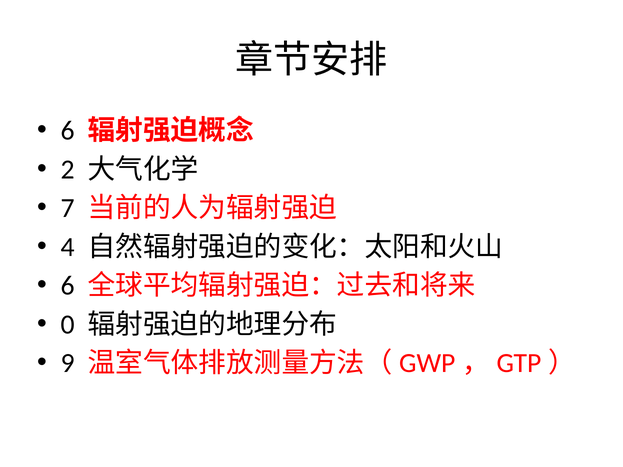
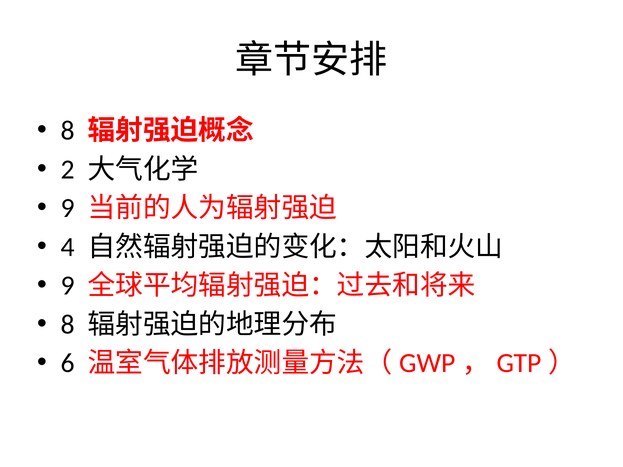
6: 6 -> 8 (68, 131)
7: 7 -> 9 (68, 208)
6: 6 -> 9 (68, 286)
0: 0 -> 8 (68, 325)
9: 9 -> 6 (68, 363)
